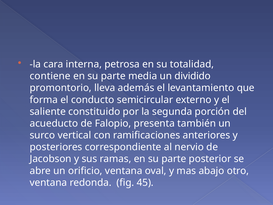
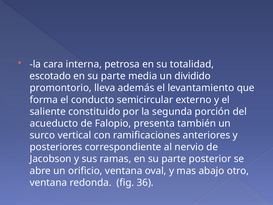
contiene: contiene -> escotado (50, 76)
45: 45 -> 36 (145, 182)
